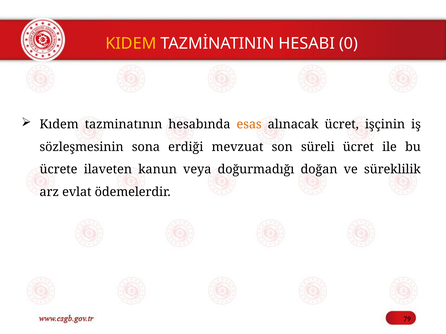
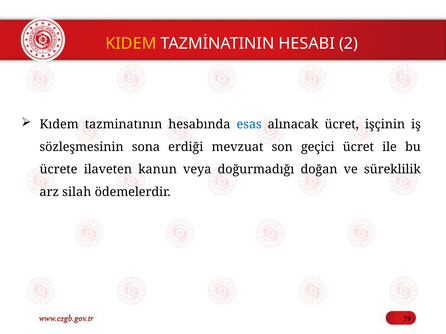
0: 0 -> 2 (349, 44)
esas colour: orange -> blue (249, 125)
süreli: süreli -> geçici (318, 147)
evlat: evlat -> silah (77, 192)
